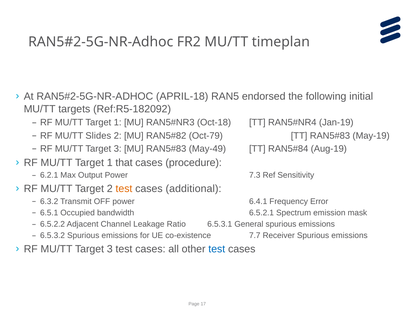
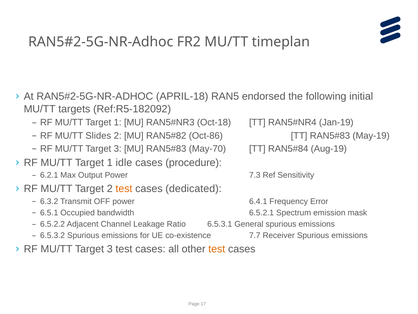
Oct-79: Oct-79 -> Oct-86 (206, 135)
May-49: May-49 -> May-70 (207, 148)
that: that -> idle (124, 162)
additional: additional -> dedicated (194, 188)
test colour: blue -> orange (217, 249)
